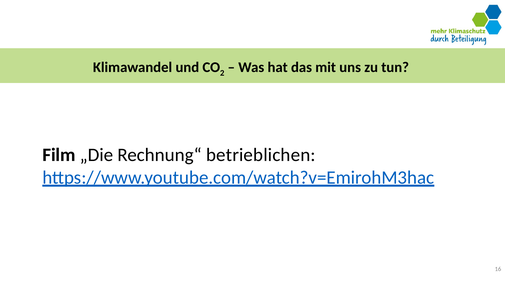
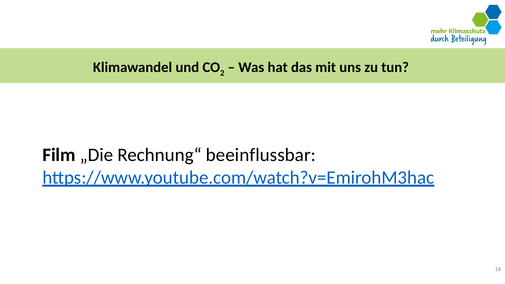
betrieblichen: betrieblichen -> beeinflussbar (261, 155)
